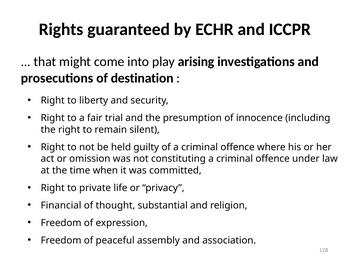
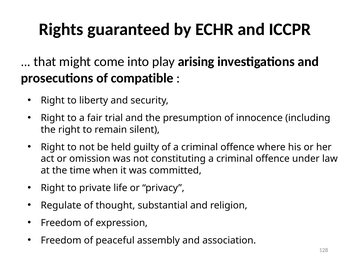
destination: destination -> compatible (142, 78)
Financial: Financial -> Regulate (61, 205)
